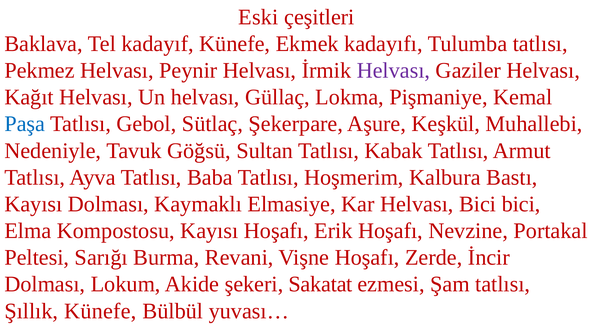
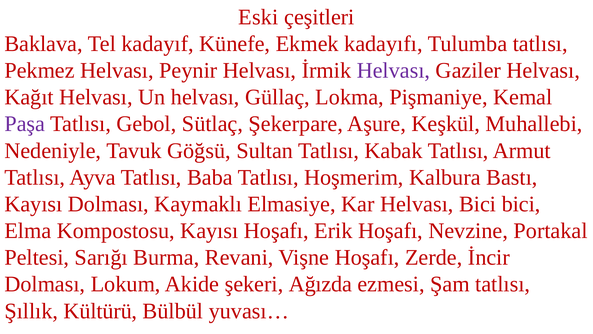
Paşa colour: blue -> purple (25, 124)
Sakatat: Sakatat -> Ağızda (320, 284)
Şıllık Künefe: Künefe -> Kültürü (100, 311)
